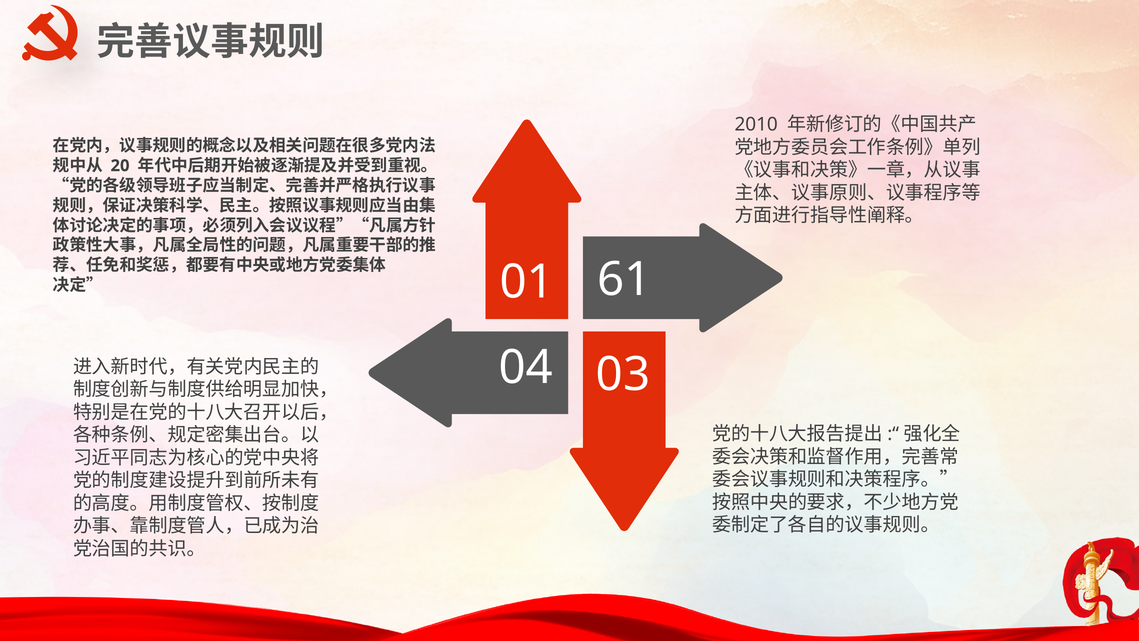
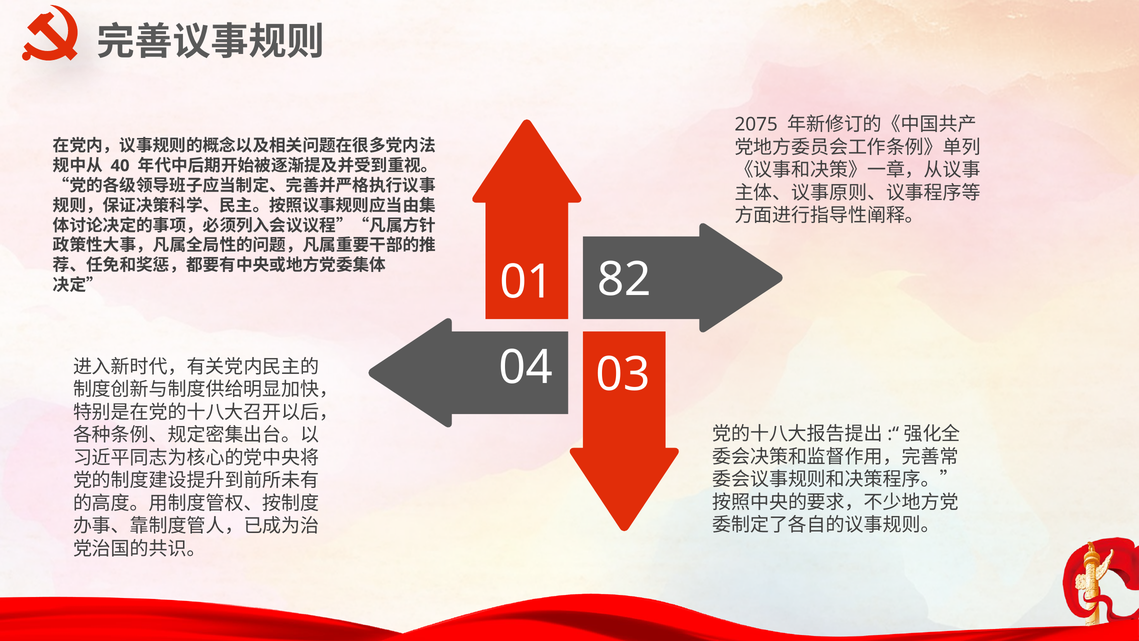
2010: 2010 -> 2075 (756, 125)
20: 20 -> 40 (120, 166)
61: 61 -> 82 (624, 280)
